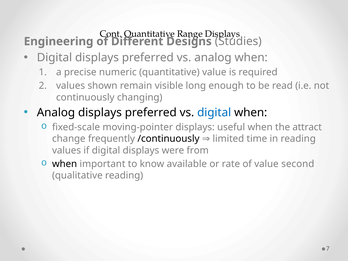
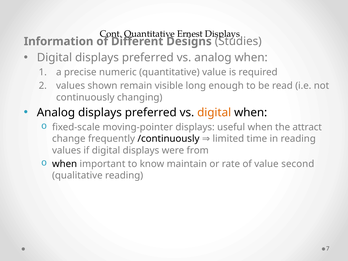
Range: Range -> Ernest (190, 34)
Engineering: Engineering -> Information (59, 41)
digital colour: blue -> orange (214, 113)
available: available -> maintain (187, 164)
